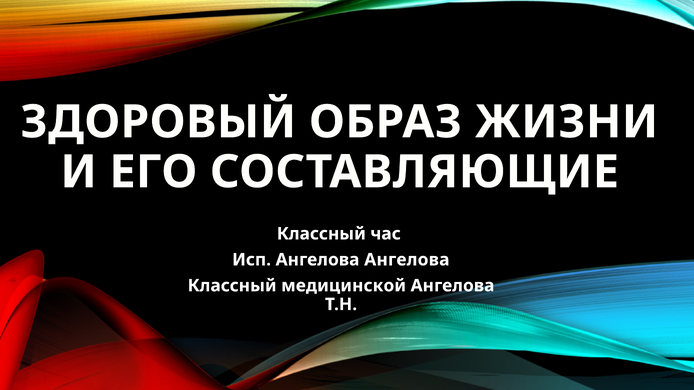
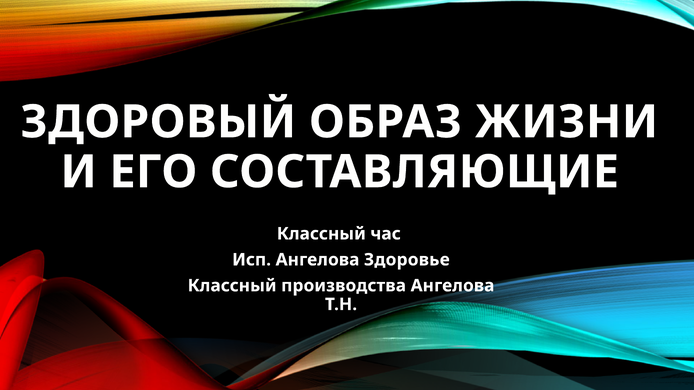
Ангелова Ангелова: Ангелова -> Здоровье (407, 260)
медицинской: медицинской -> производства (344, 286)
